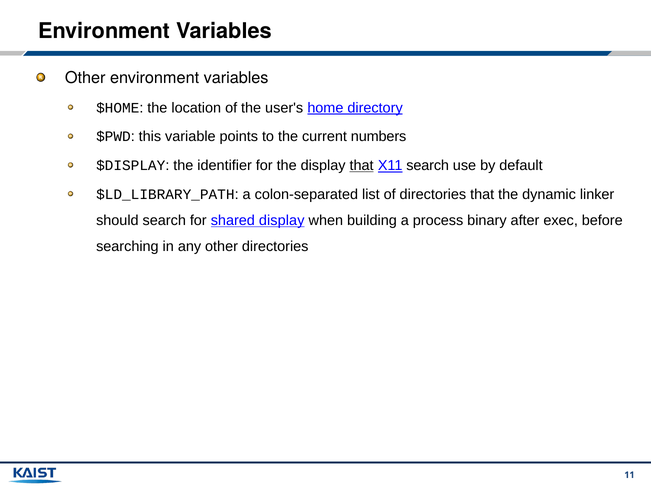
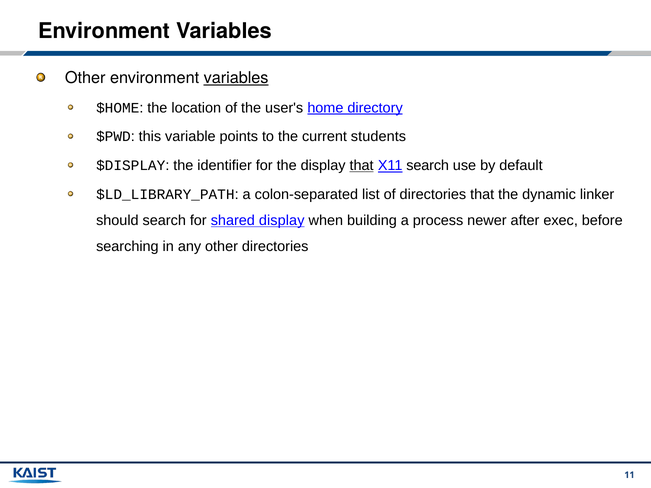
variables underline: none -> present (236, 78)
numbers: numbers -> students (378, 137)
binary: binary -> newer (487, 221)
